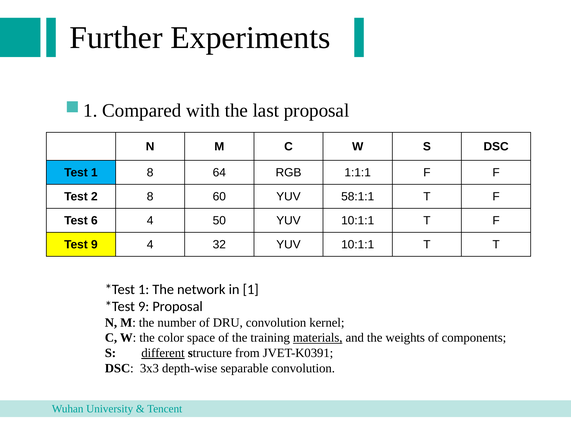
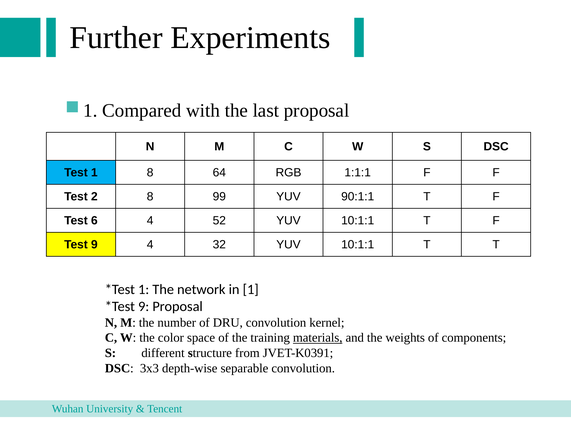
60: 60 -> 99 (219, 197)
58:1:1: 58:1:1 -> 90:1:1 (358, 197)
50: 50 -> 52 (219, 221)
different underline: present -> none (163, 353)
